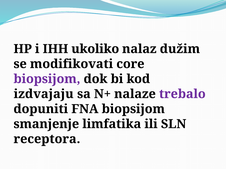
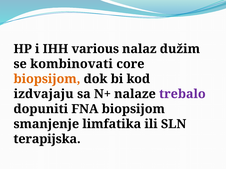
ukoliko: ukoliko -> various (95, 49)
modifikovati: modifikovati -> kombinovati (71, 64)
biopsijom colour: purple -> orange (47, 79)
receptora: receptora -> terapijska (47, 139)
